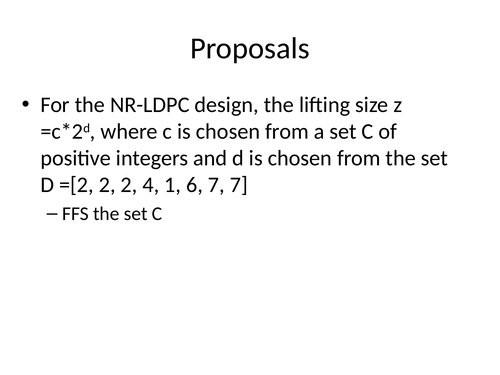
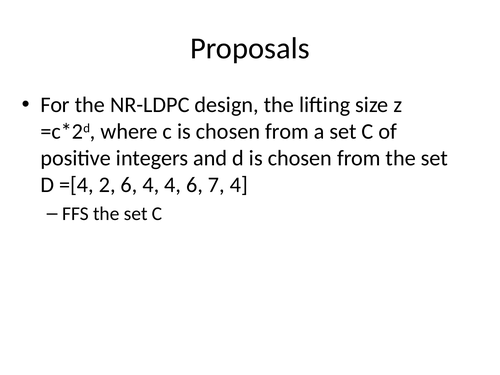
=[2: =[2 -> =[4 (76, 185)
2 2: 2 -> 6 (129, 185)
4 1: 1 -> 4 (173, 185)
7 7: 7 -> 4 (239, 185)
